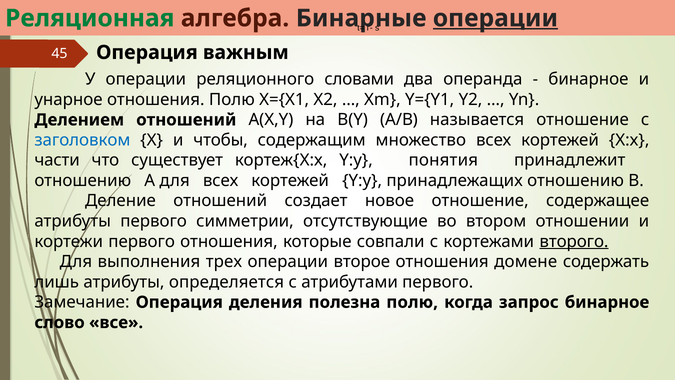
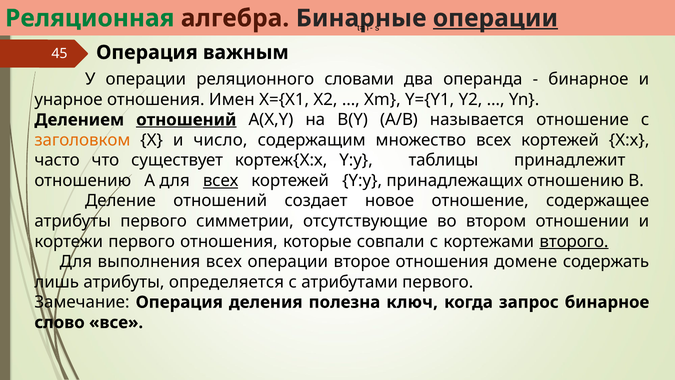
отношения Полю: Полю -> Имен (232, 100)
отношений underline: none -> present (186, 120)
заголовком colour: blue -> orange (82, 140)
чтобы: чтобы -> число (220, 140)
части: части -> часто (57, 160)
понятия: понятия -> таблицы (443, 160)
всех underline: none -> present (221, 181)
выполнения трех: трех -> всех (224, 262)
полезна полю: полю -> ключ (412, 302)
